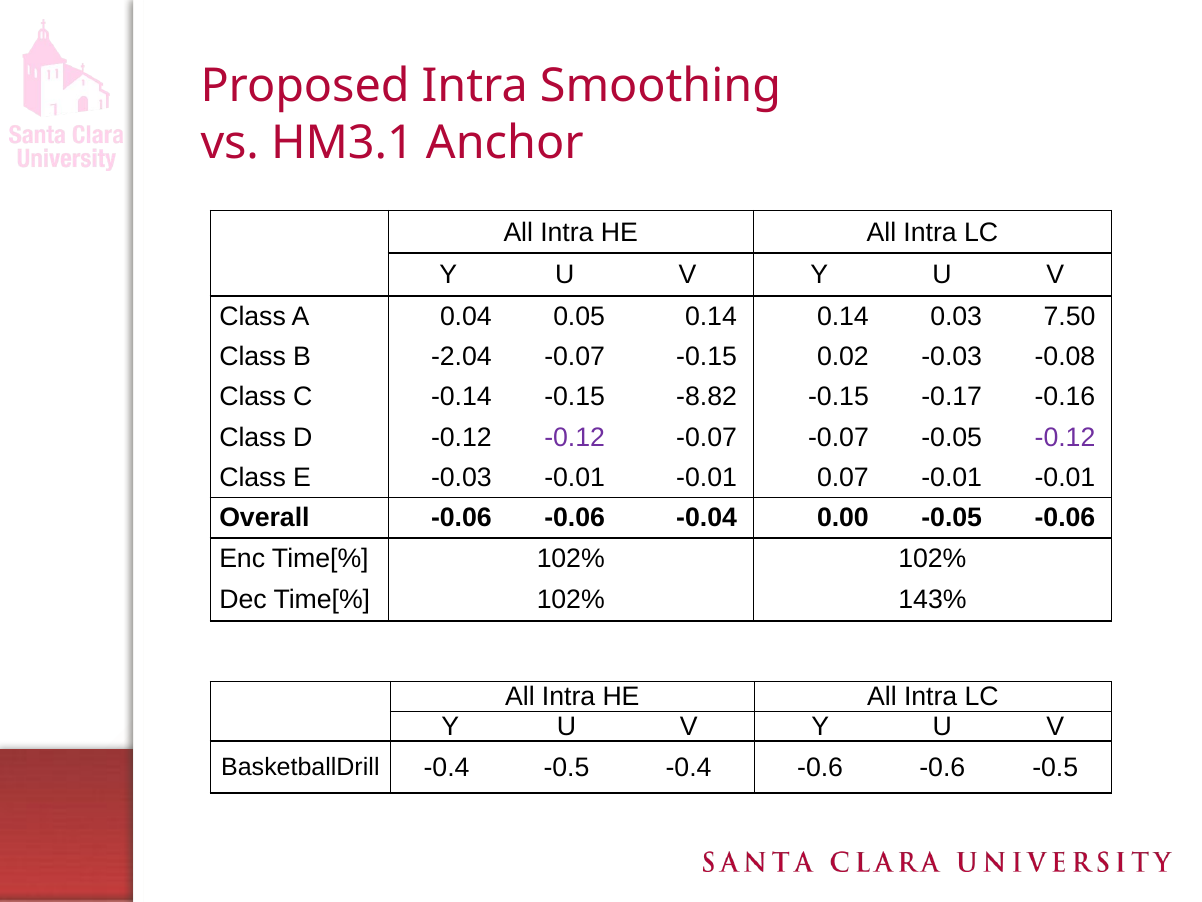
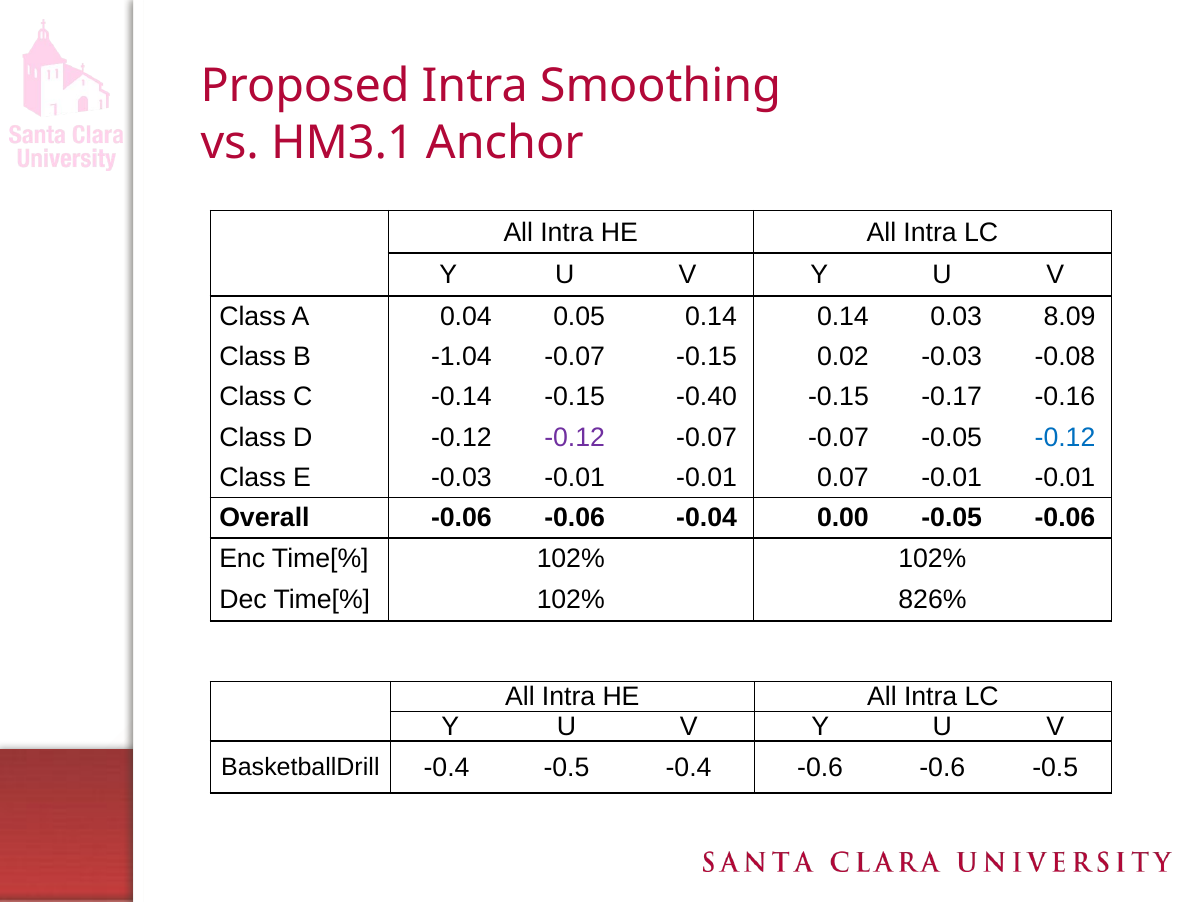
7.50: 7.50 -> 8.09 (1070, 316)
-2.04: -2.04 -> -1.04 (461, 357)
-8.82: -8.82 -> -0.40 (707, 397)
-0.12 colour: purple -> blue (1065, 437)
143%: 143% -> 826% (932, 600)
